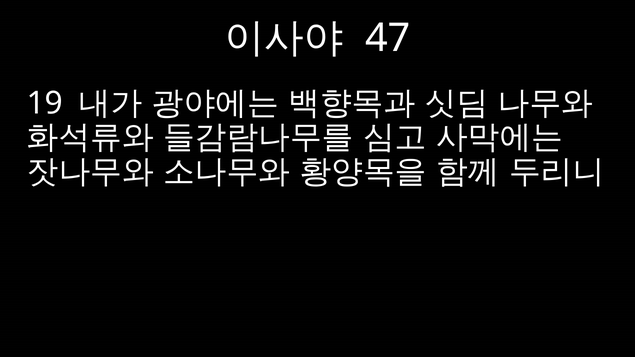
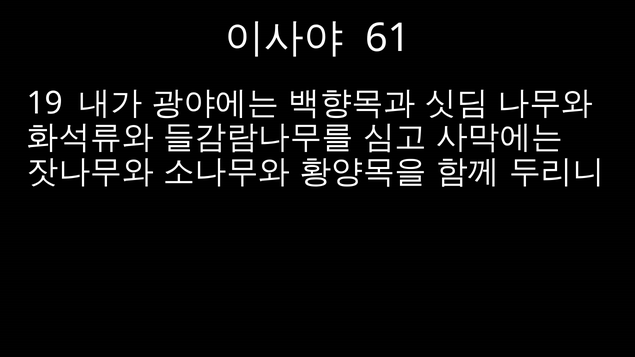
47: 47 -> 61 (388, 38)
